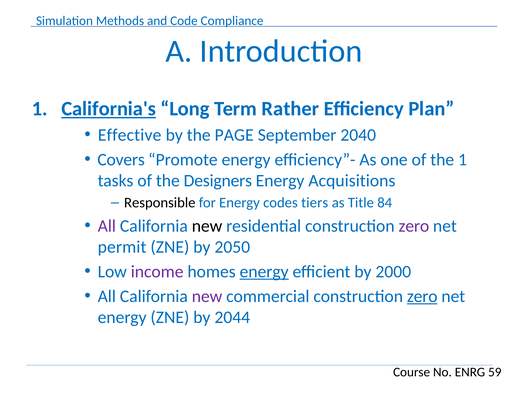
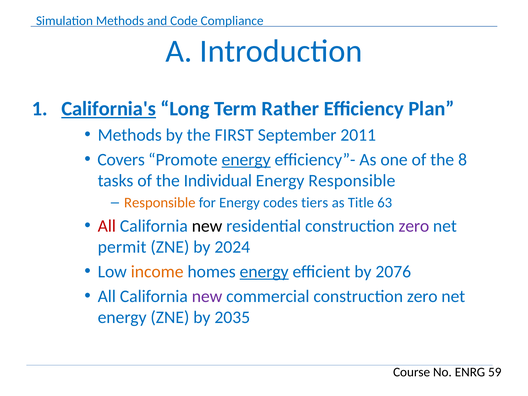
Effective: Effective -> Methods (130, 135)
PAGE: PAGE -> FIRST (234, 135)
2040: 2040 -> 2011 (358, 135)
energy underline: none -> present (246, 160)
the 1: 1 -> 8 (463, 160)
Designers: Designers -> Individual (218, 181)
Energy Acquisitions: Acquisitions -> Responsible (352, 181)
Responsible colour: black -> orange (160, 203)
84: 84 -> 63 (385, 203)
All colour: purple -> red (107, 226)
2050: 2050 -> 2024 (232, 247)
income colour: purple -> orange (157, 272)
2000: 2000 -> 2076 (393, 272)
zero underline: present -> none (422, 296)
2044: 2044 -> 2035 (232, 317)
